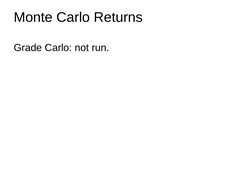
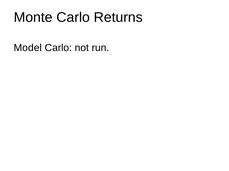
Grade: Grade -> Model (28, 48)
